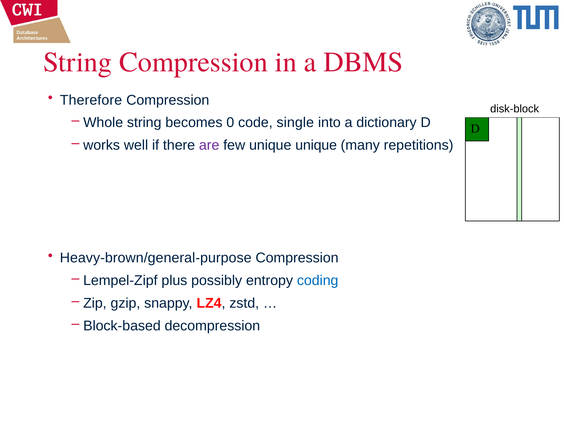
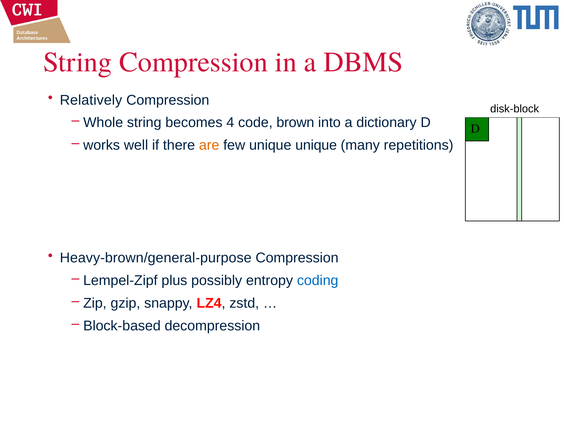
Therefore: Therefore -> Relatively (91, 100)
0: 0 -> 4 (230, 123)
single: single -> brown (295, 123)
are colour: purple -> orange (209, 145)
